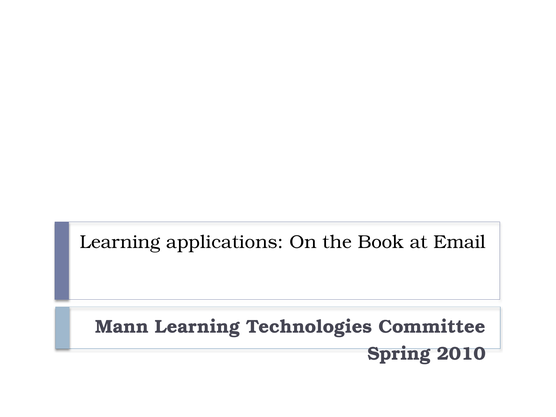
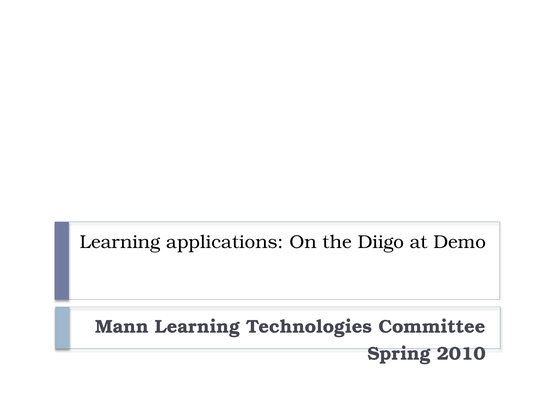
Book: Book -> Diigo (381, 242)
Email: Email -> Demo (460, 242)
